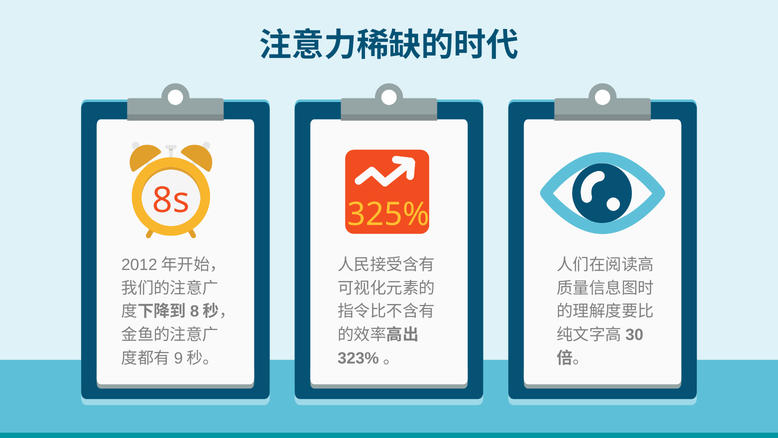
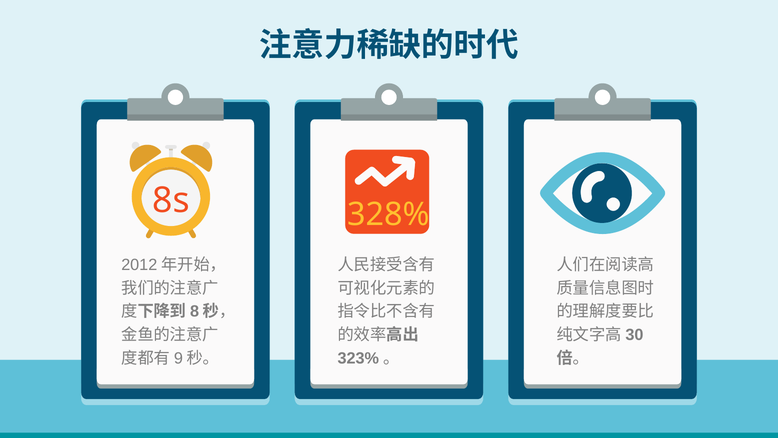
325%: 325% -> 328% (389, 214)
